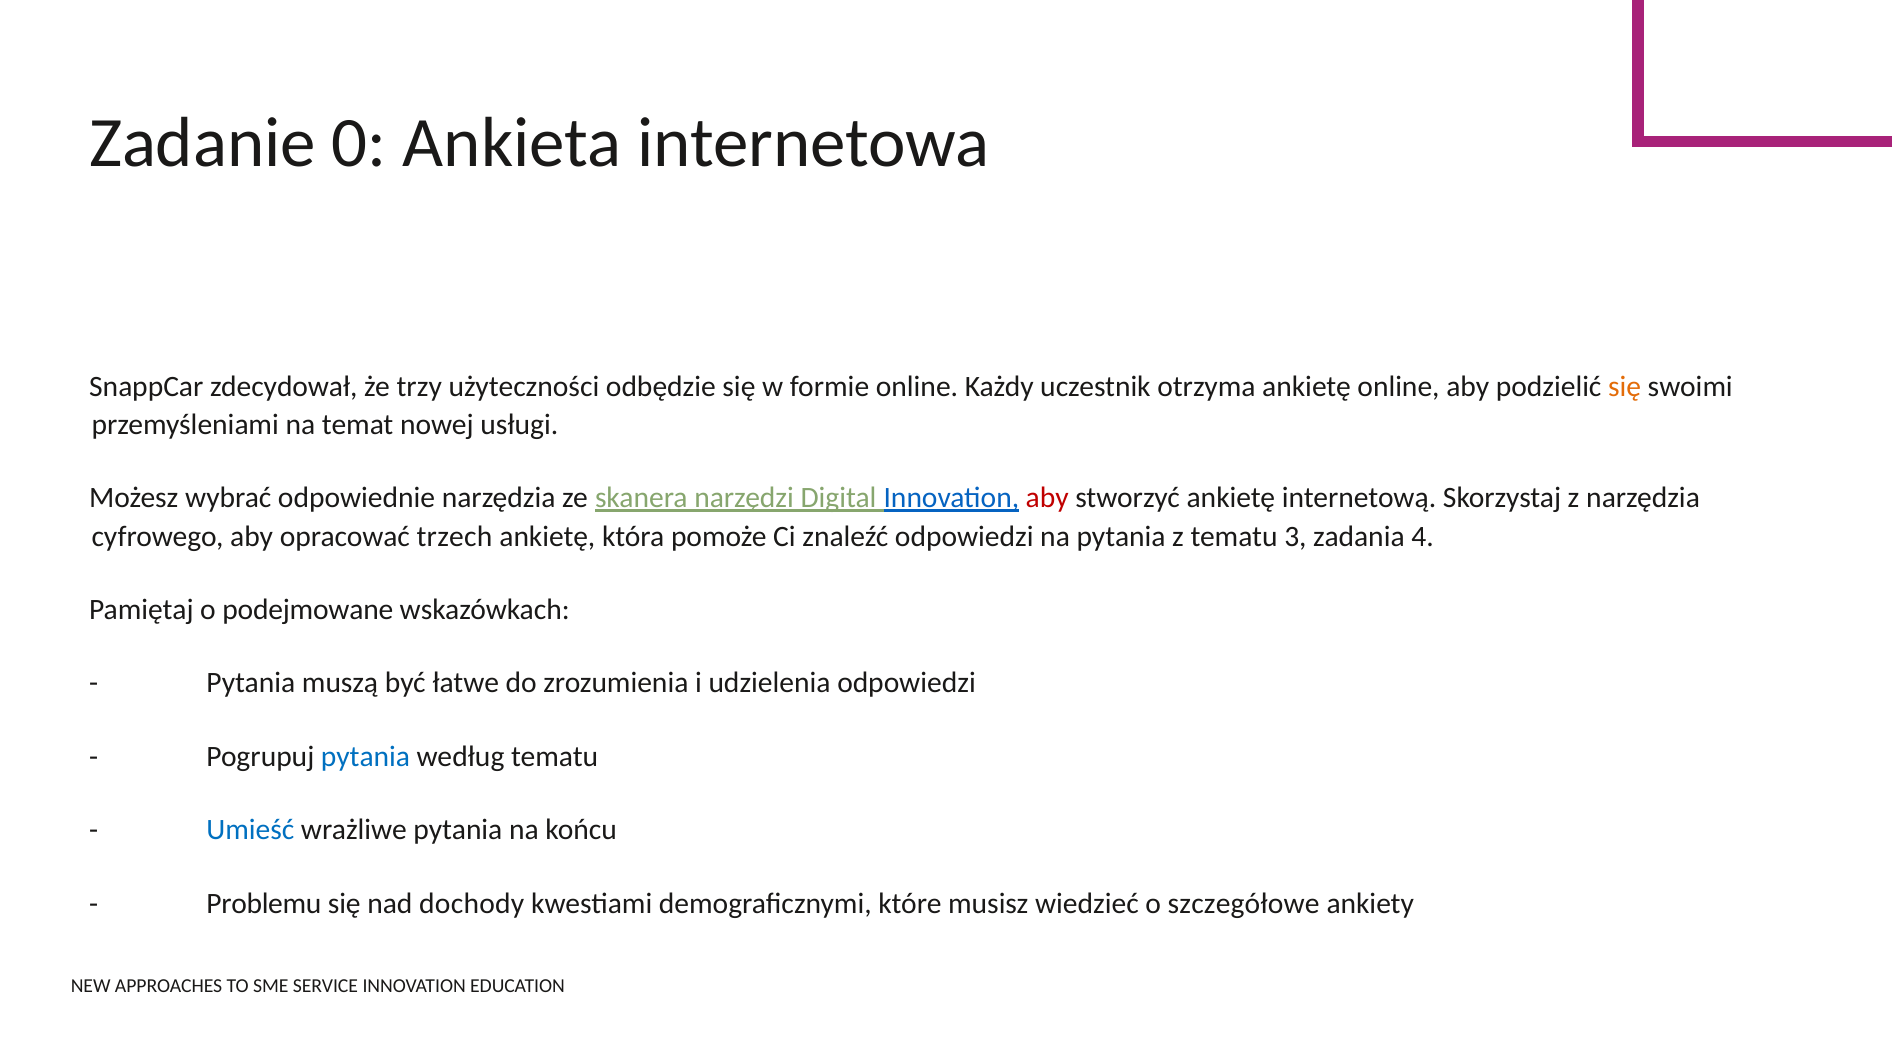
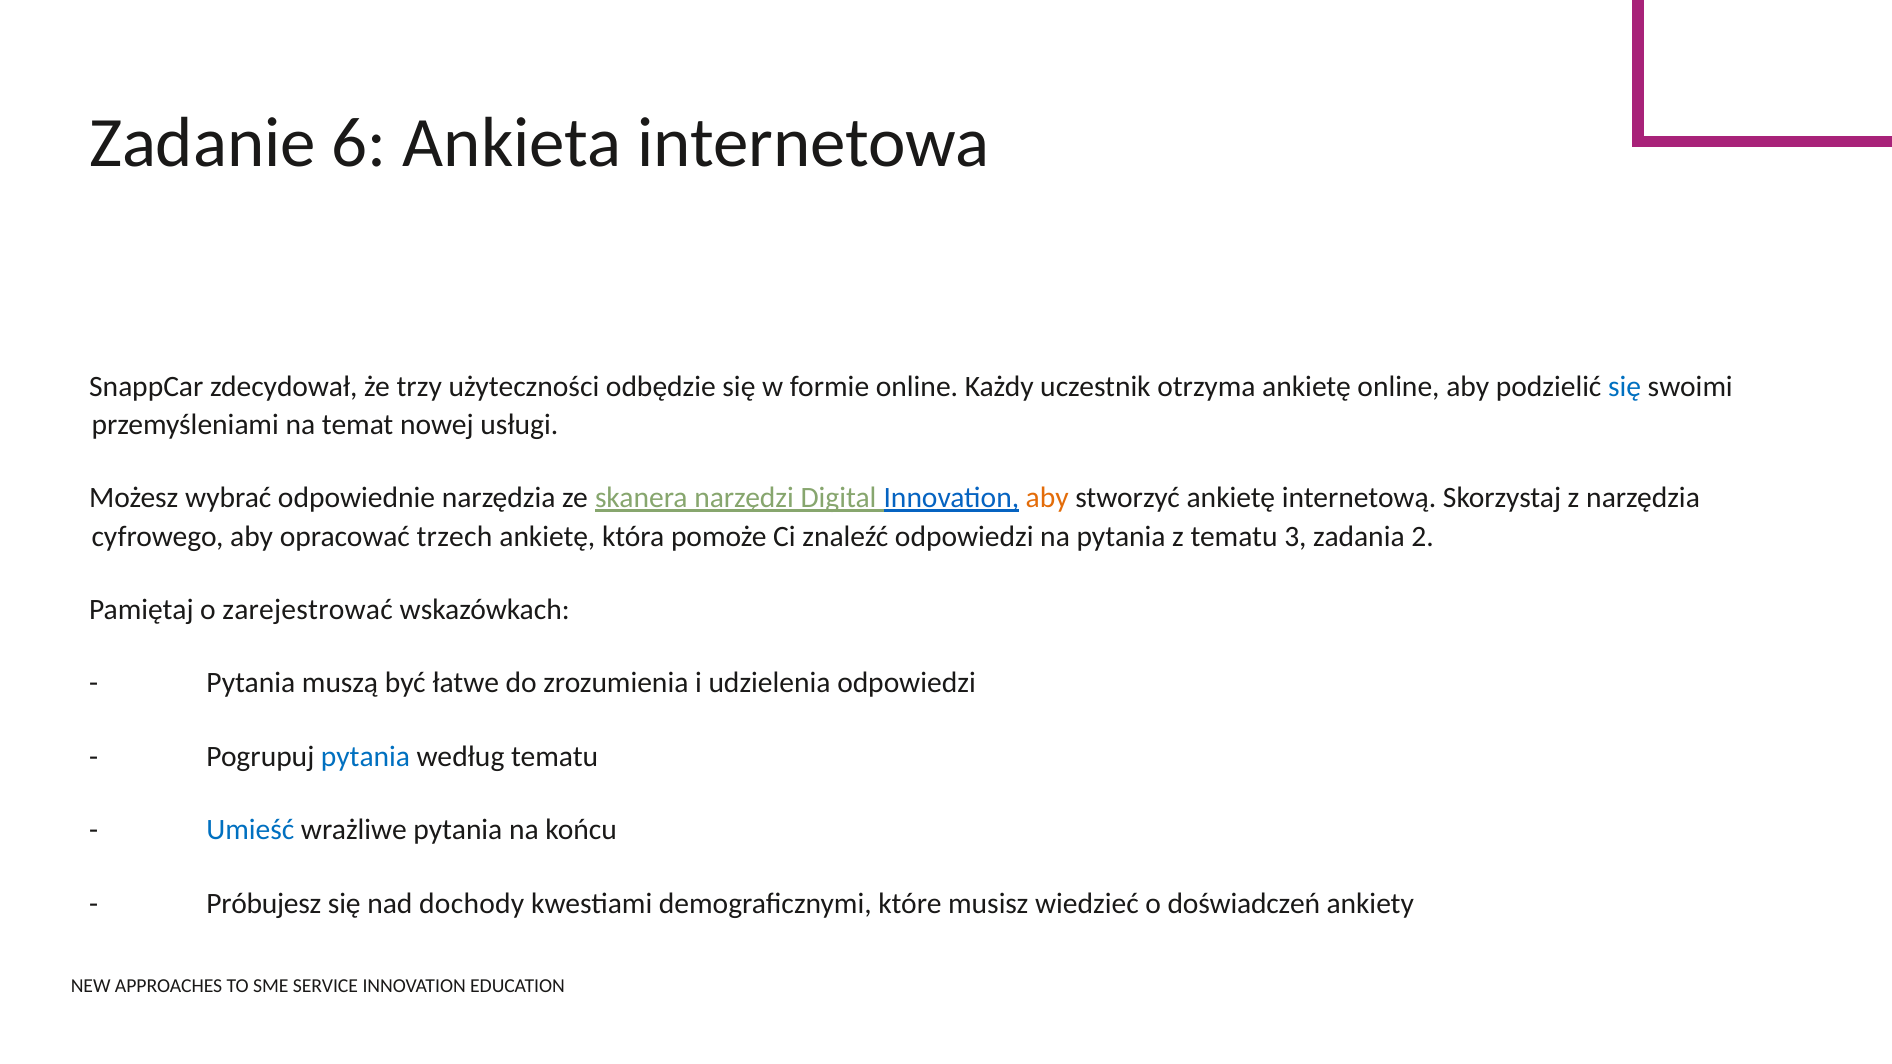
0: 0 -> 6 (359, 143)
się colour: orange -> blue (1625, 387)
aby colour: red -> orange (1047, 498)
4: 4 -> 2 (1423, 537)
podejmowane: podejmowane -> zarejestrować (308, 610)
Problemu: Problemu -> Próbujesz (264, 904)
szczegółowe: szczegółowe -> doświadczeń (1244, 904)
